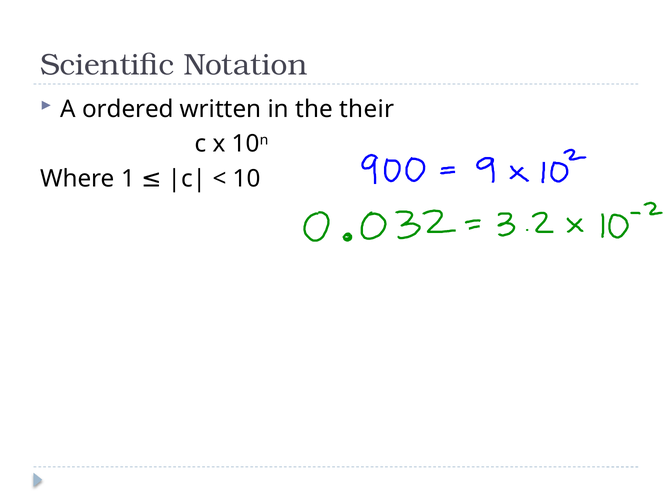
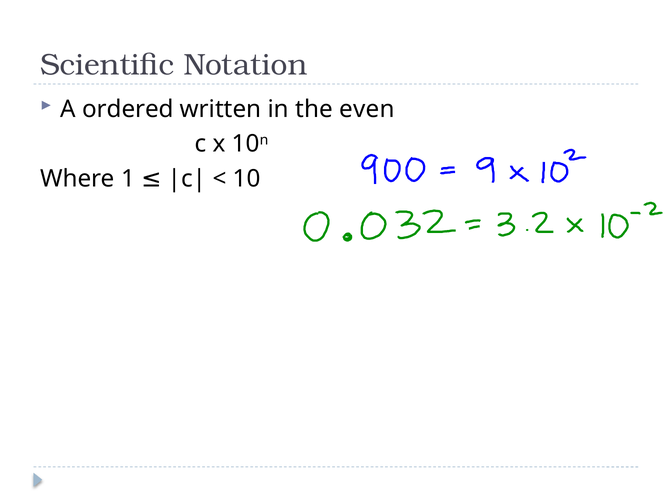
their: their -> even (367, 109)
